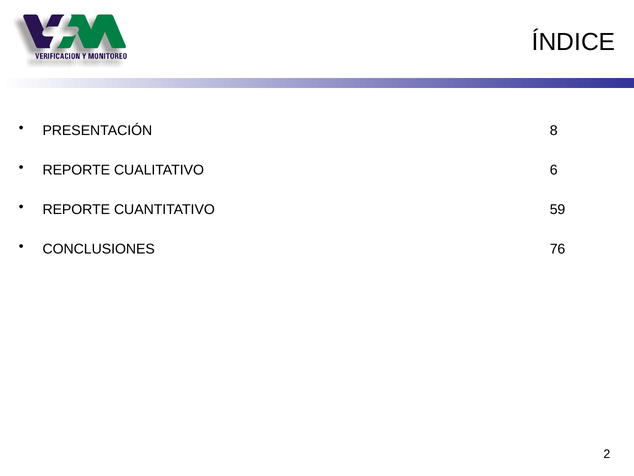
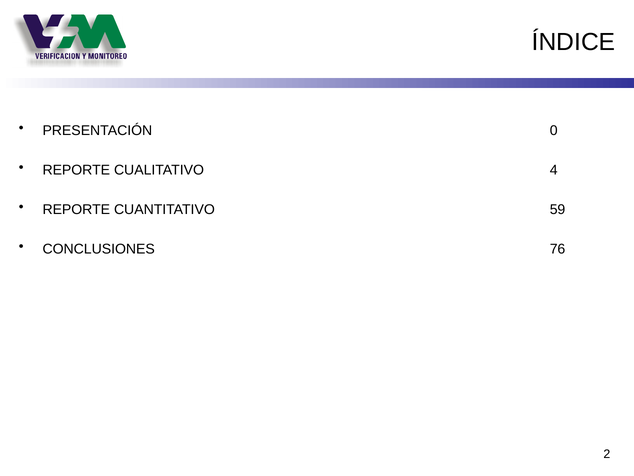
8: 8 -> 0 (554, 130)
6: 6 -> 4 (554, 170)
